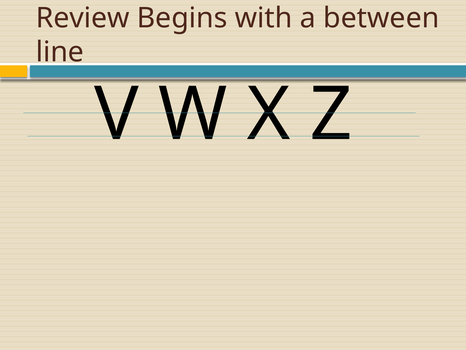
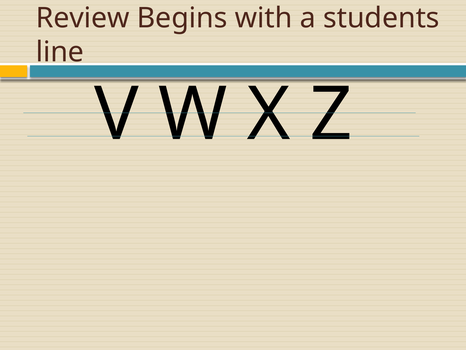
between: between -> students (381, 18)
